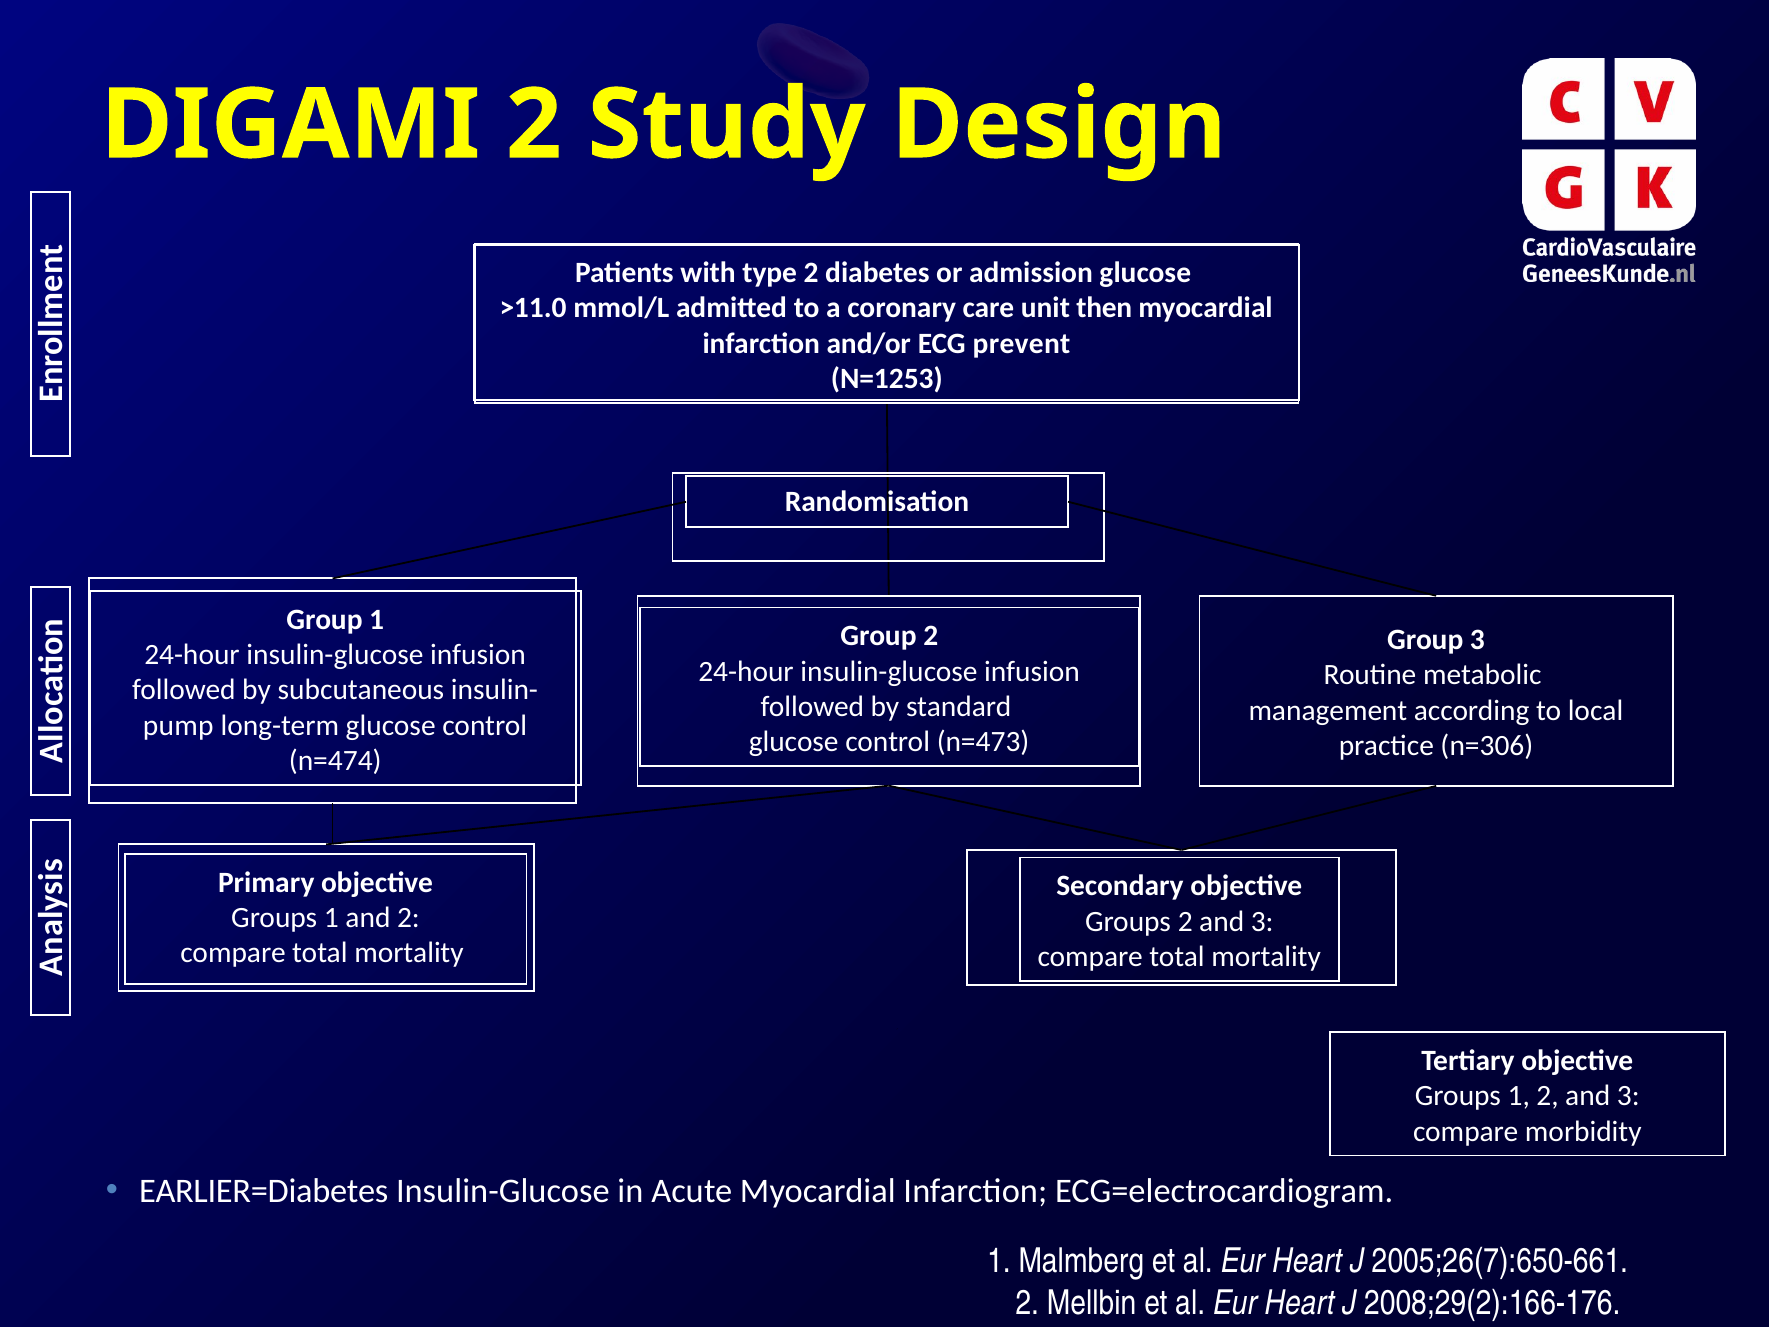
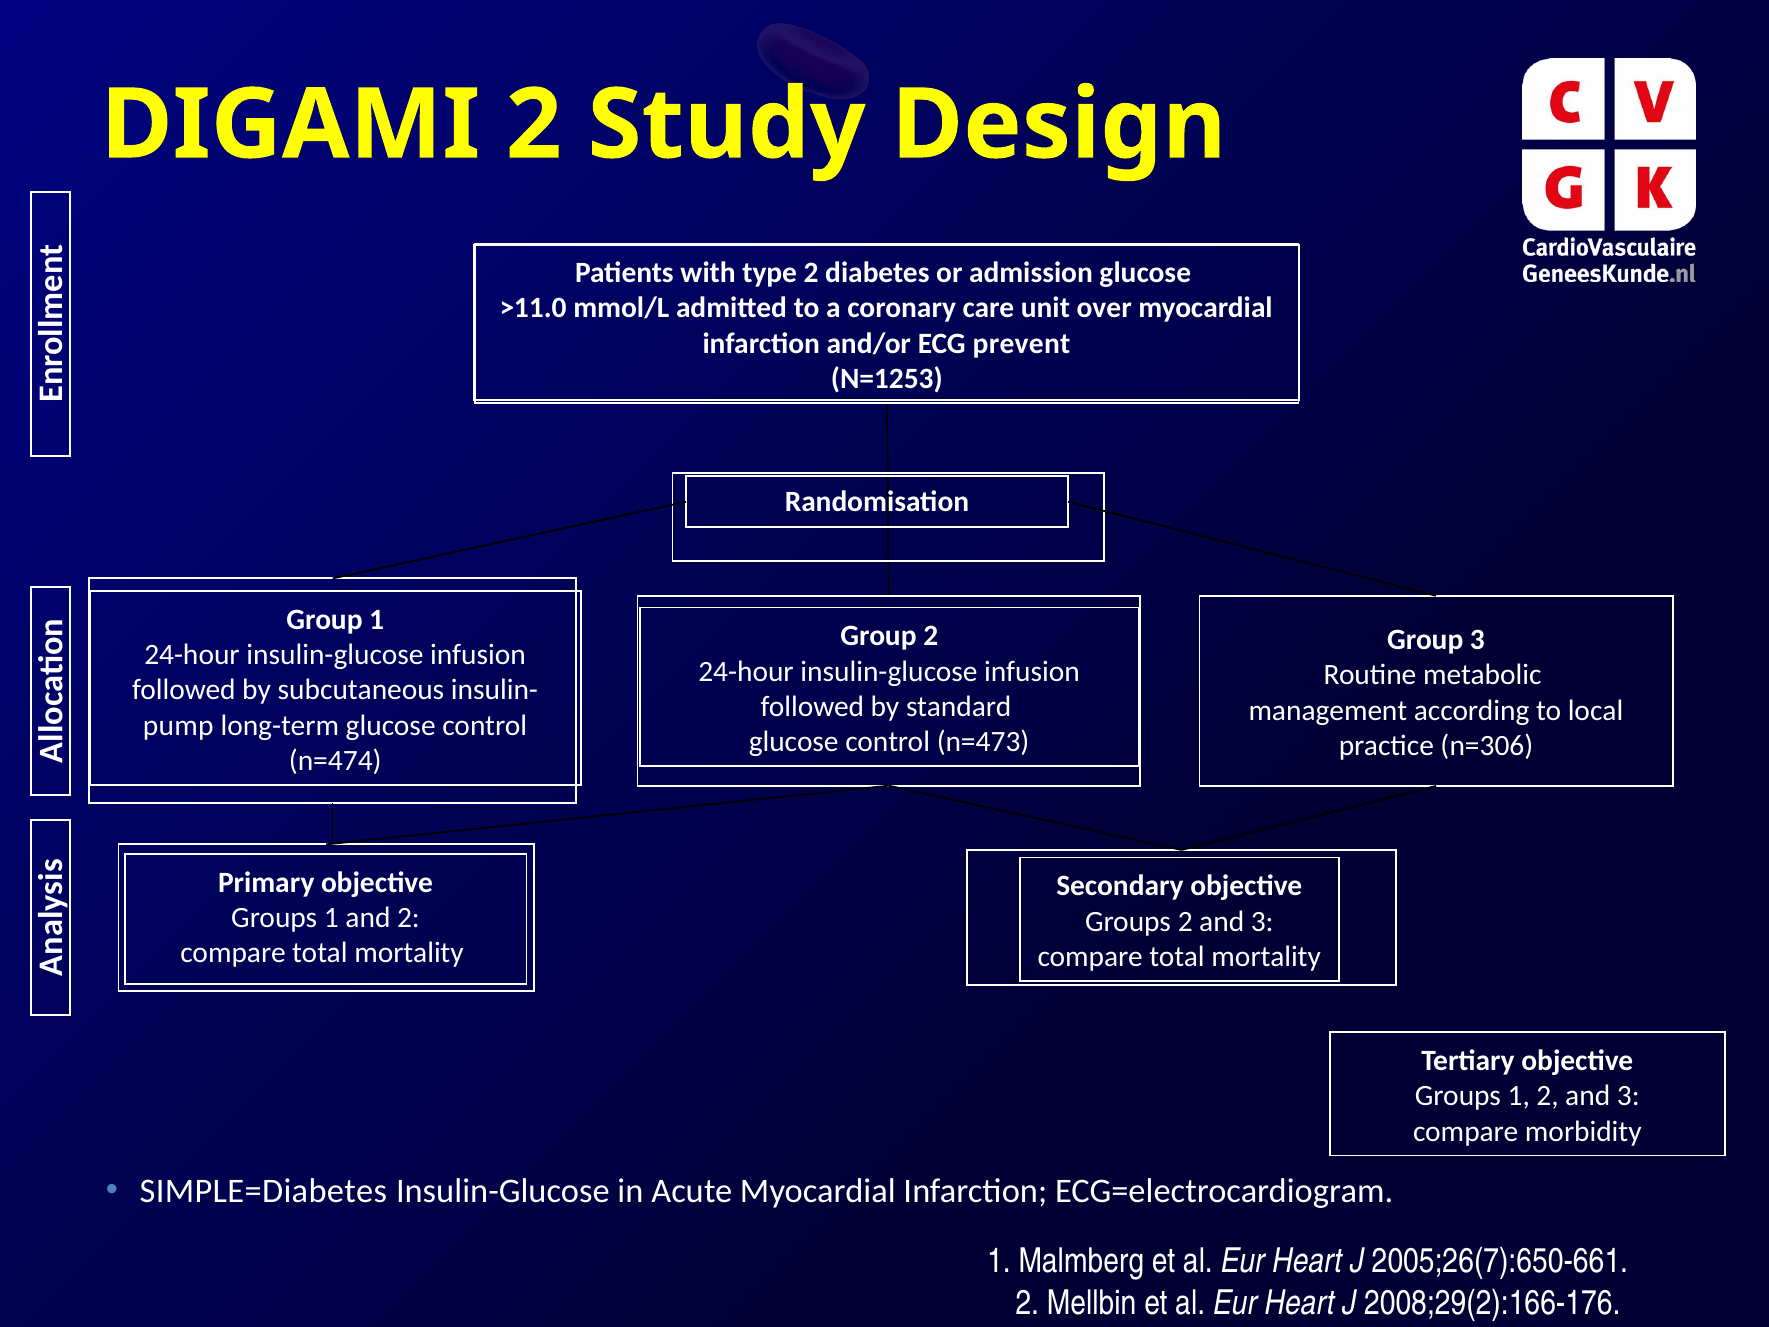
then: then -> over (1104, 308)
EARLIER=Diabetes: EARLIER=Diabetes -> SIMPLE=Diabetes (263, 1190)
